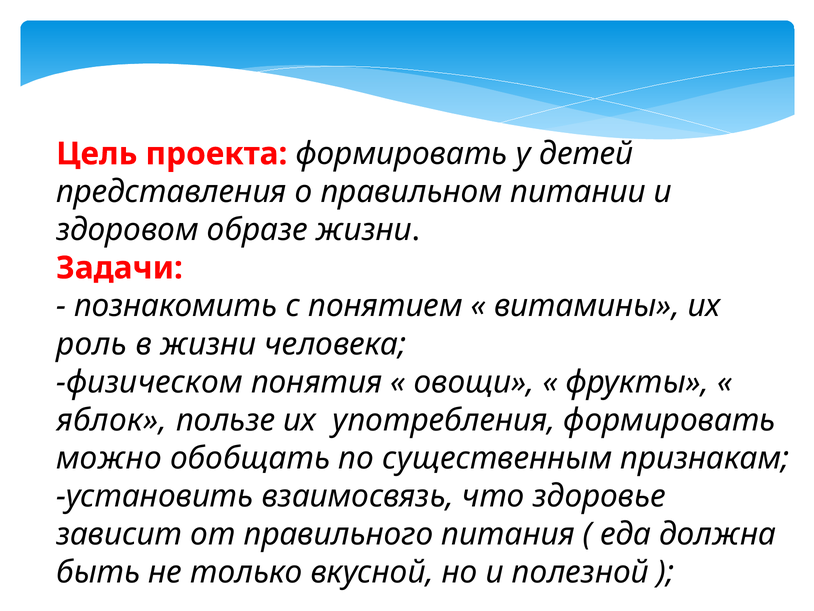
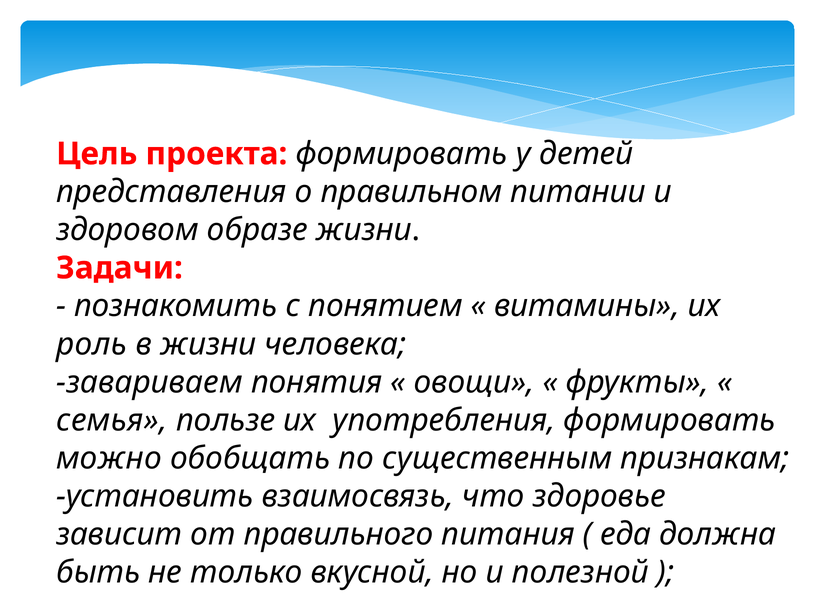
физическом: физическом -> завариваем (149, 382)
яблок: яблок -> семья (112, 420)
